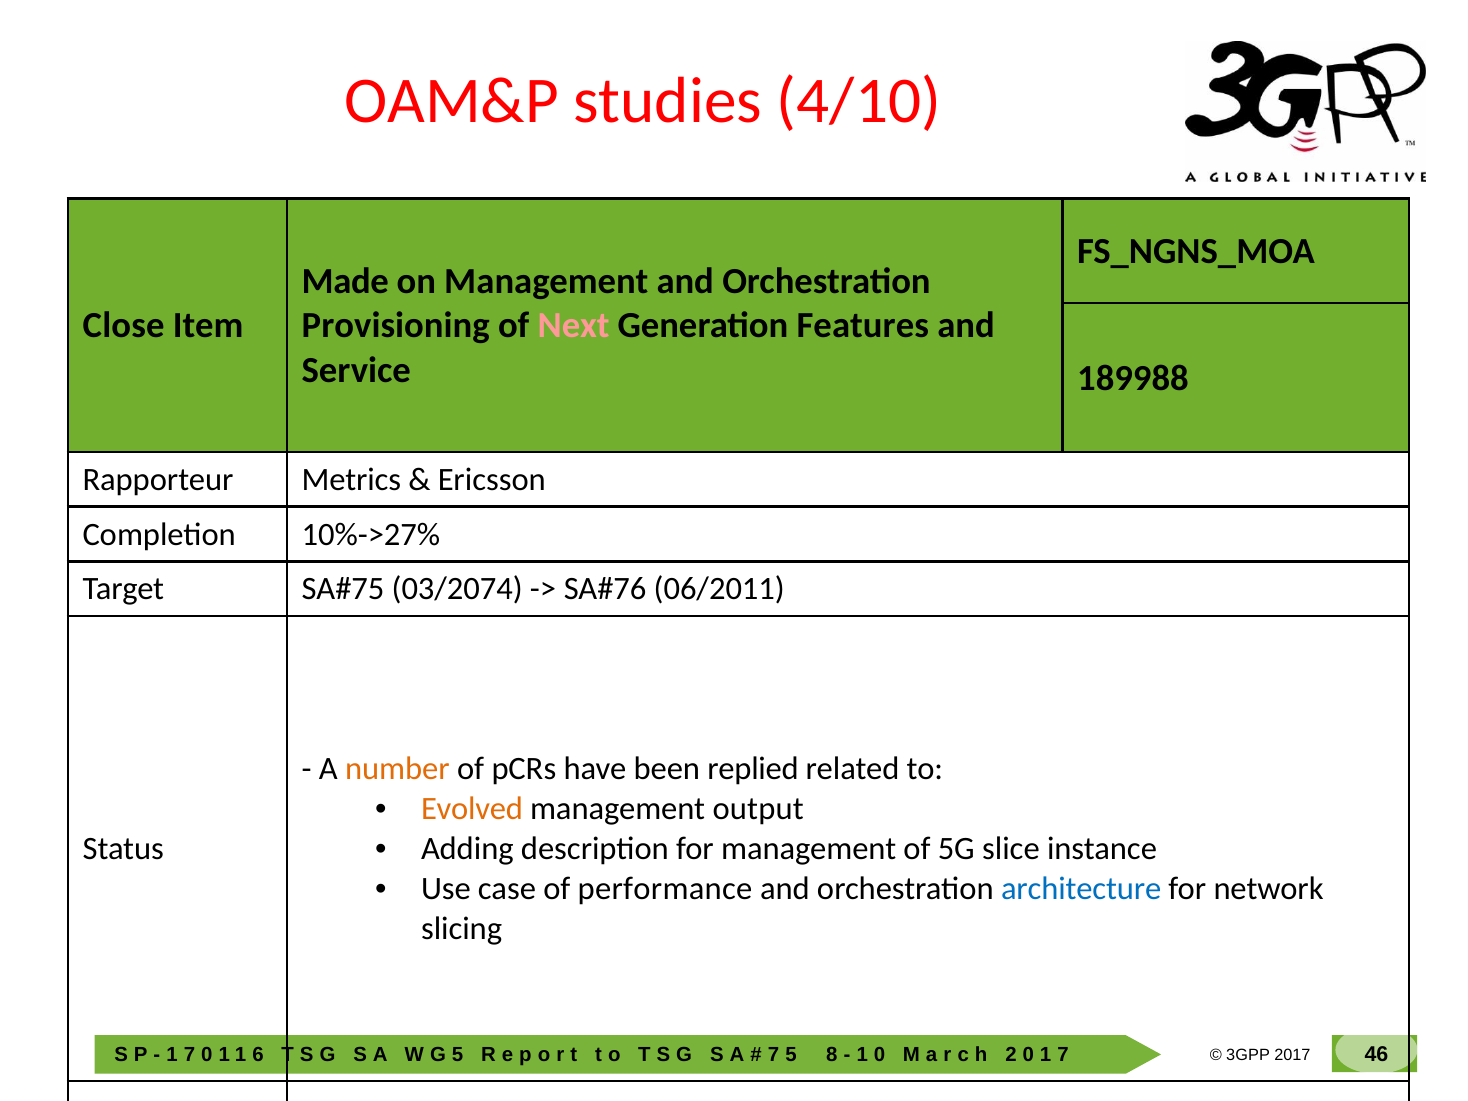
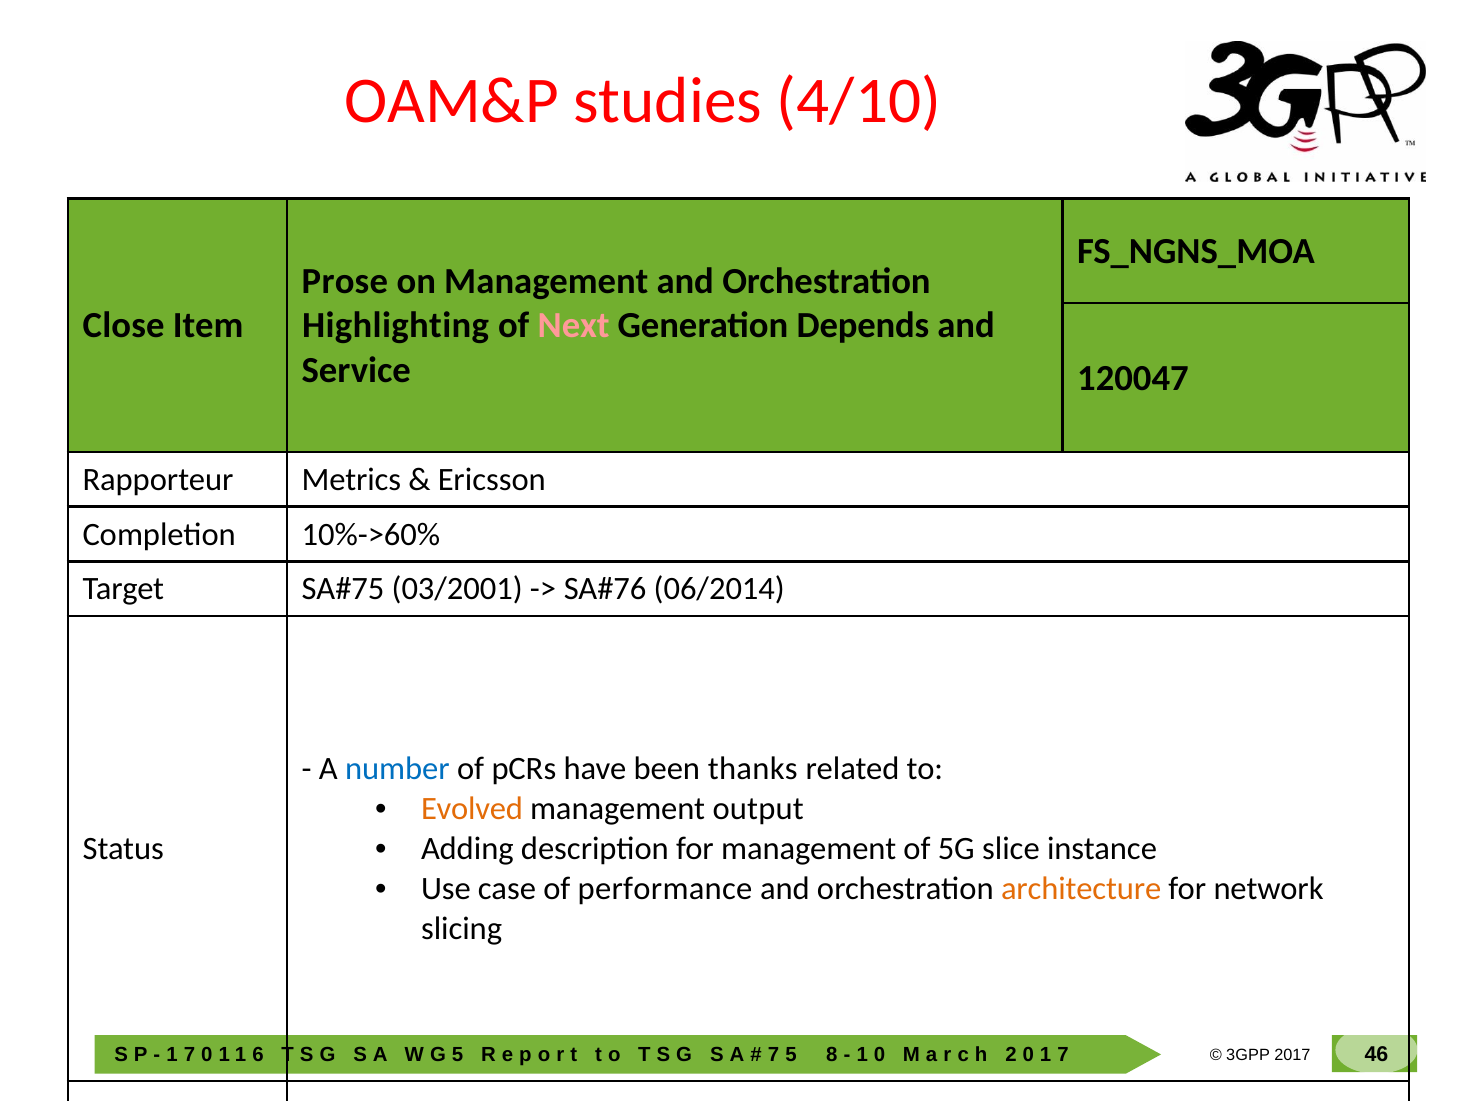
Made: Made -> Prose (345, 281)
Provisioning: Provisioning -> Highlighting (396, 326)
Features: Features -> Depends (863, 326)
189988: 189988 -> 120047 (1133, 378)
10%->27%: 10%->27% -> 10%->60% (371, 534)
03/2074: 03/2074 -> 03/2001 (457, 589)
06/2011: 06/2011 -> 06/2014 (719, 589)
number colour: orange -> blue (397, 769)
replied: replied -> thanks (753, 769)
architecture colour: blue -> orange (1081, 889)
